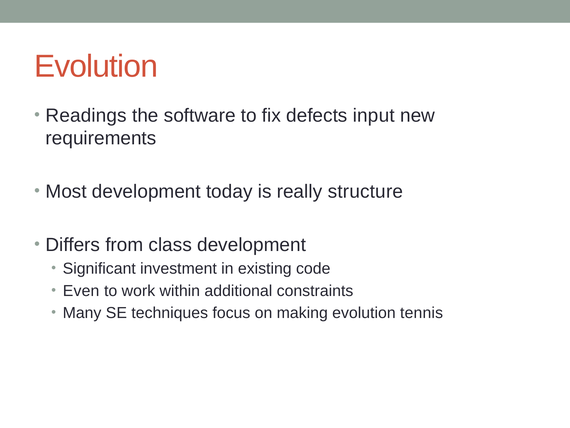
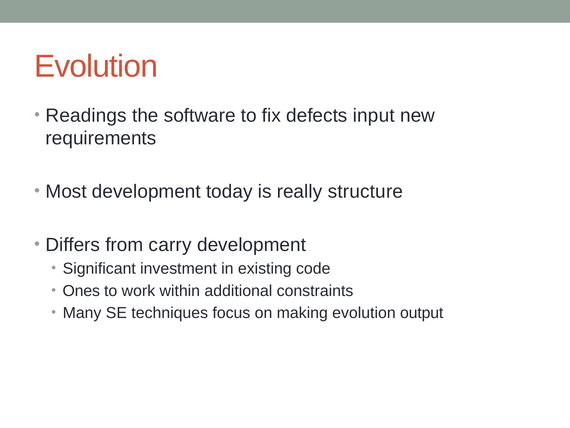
class: class -> carry (170, 245)
Even: Even -> Ones (81, 291)
tennis: tennis -> output (422, 313)
